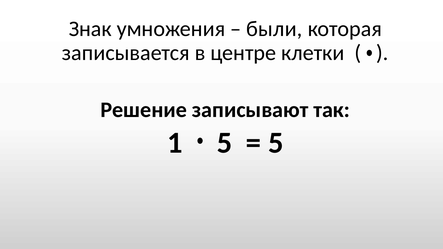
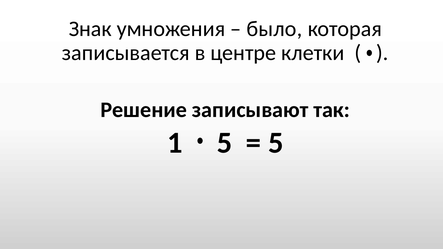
были: были -> было (274, 29)
